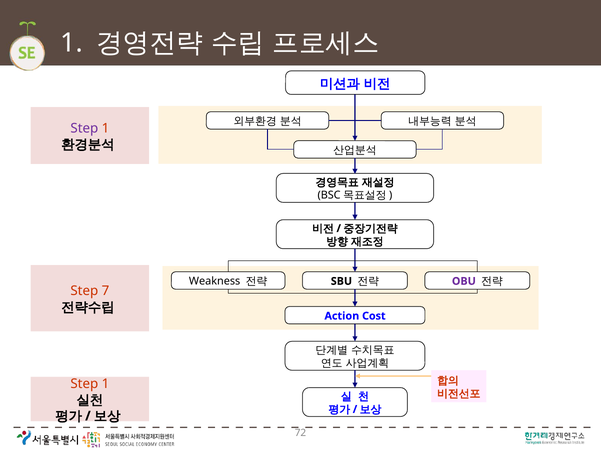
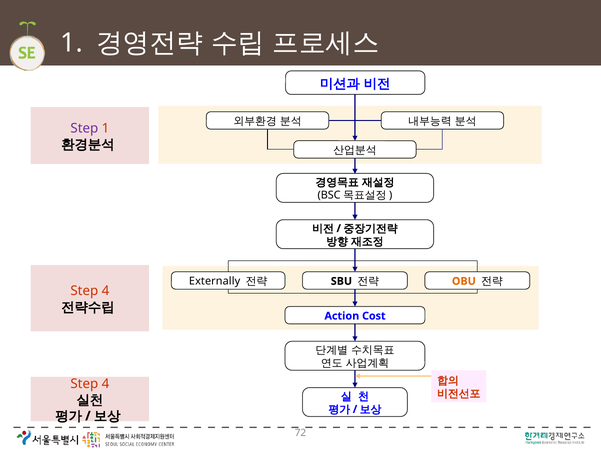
Weakness: Weakness -> Externally (215, 281)
OBU colour: purple -> orange (464, 281)
7: 7 -> 4 (105, 291)
1: 1 -> 4 (105, 384)
